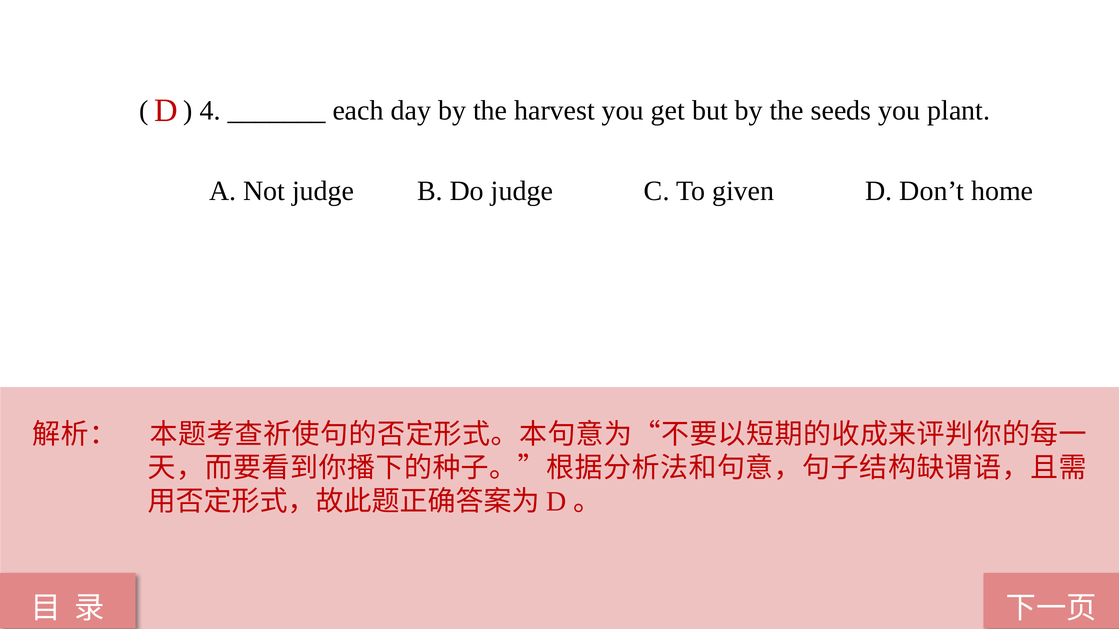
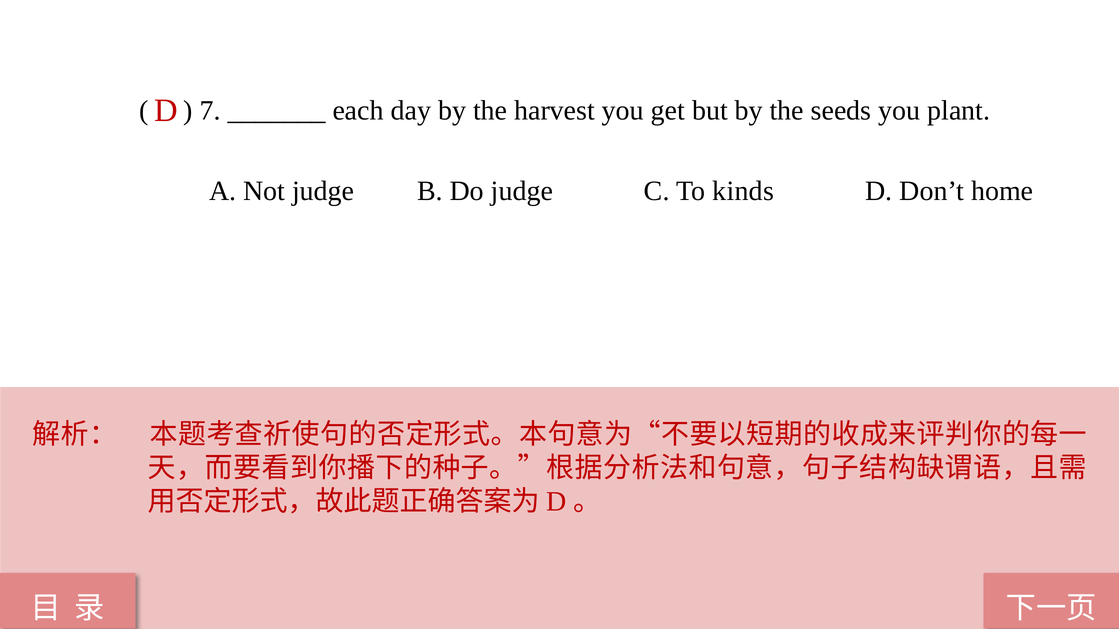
4: 4 -> 7 (210, 111)
given: given -> kinds (743, 191)
